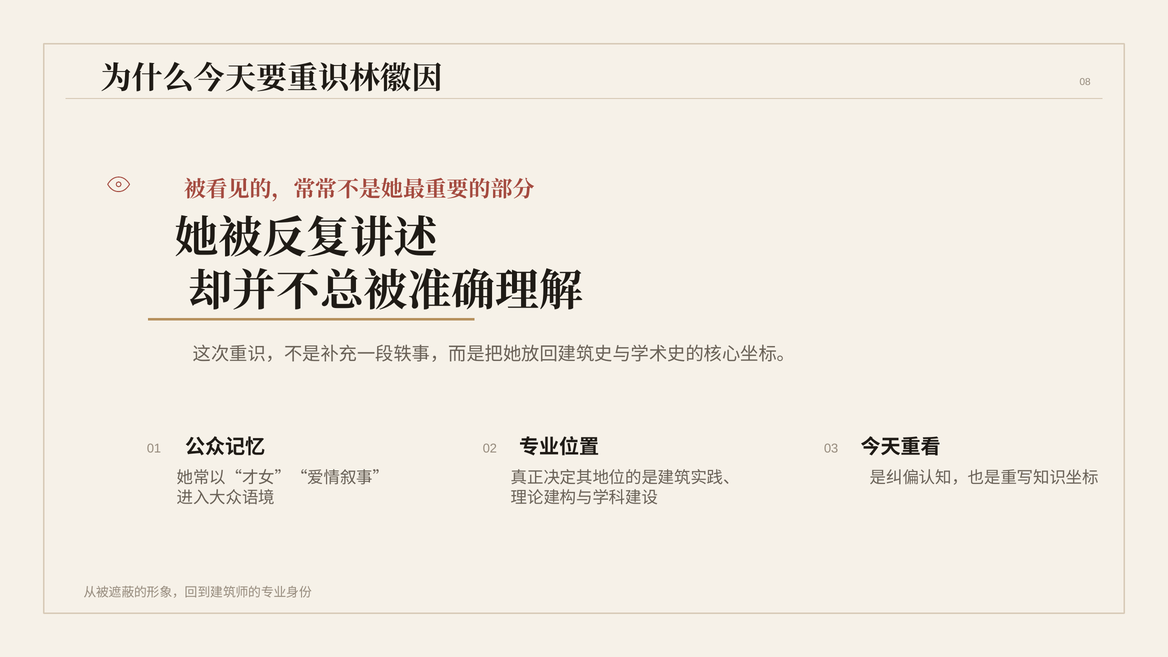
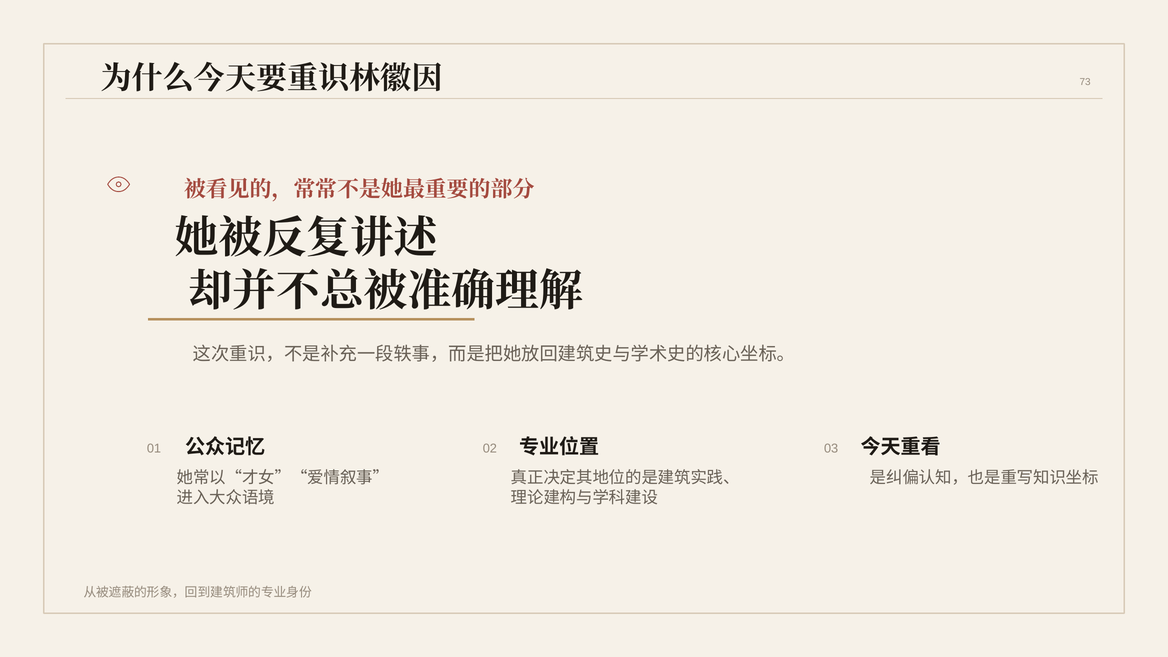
08: 08 -> 73 (1085, 82)
